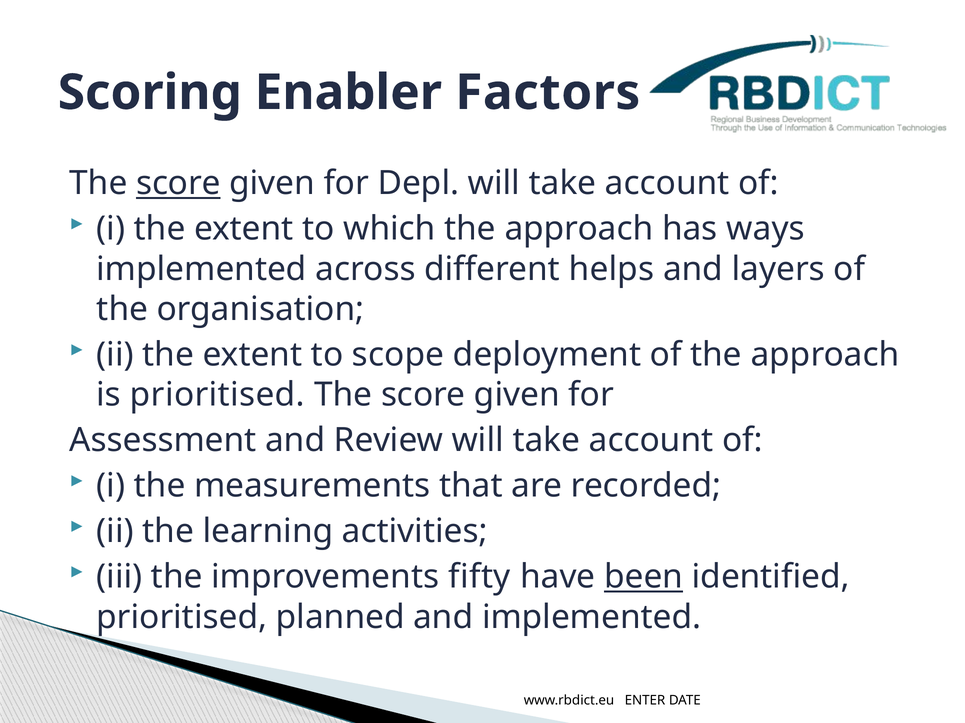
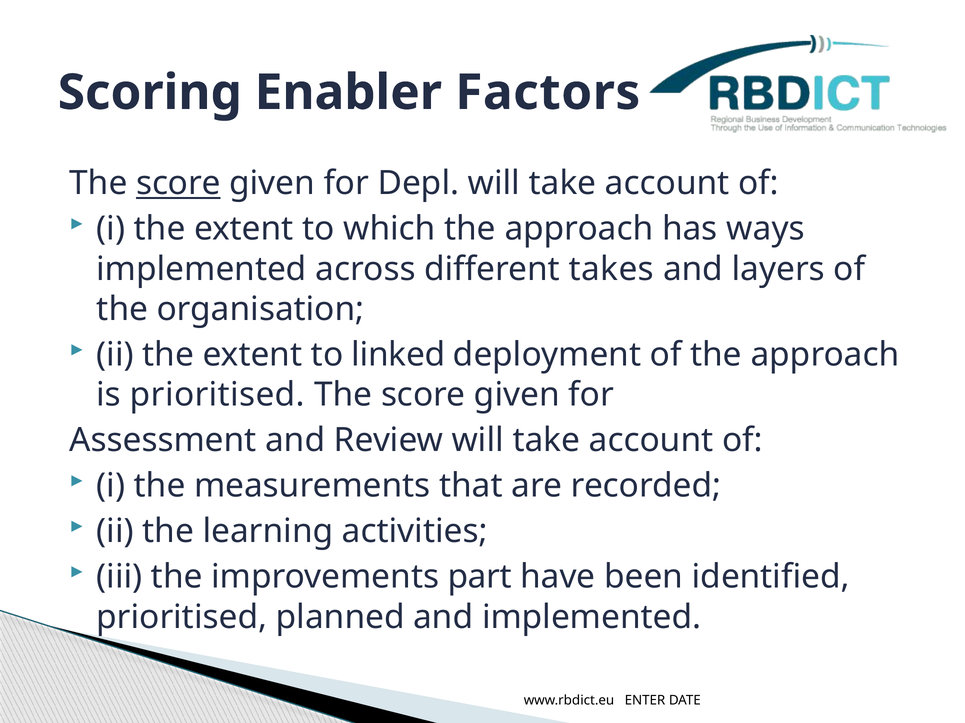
helps: helps -> takes (611, 269)
scope: scope -> linked (398, 355)
fifty: fifty -> part (480, 577)
been underline: present -> none (644, 577)
